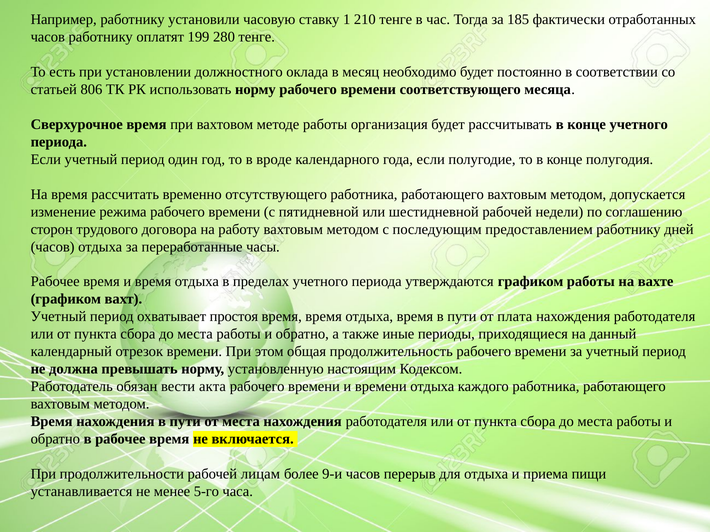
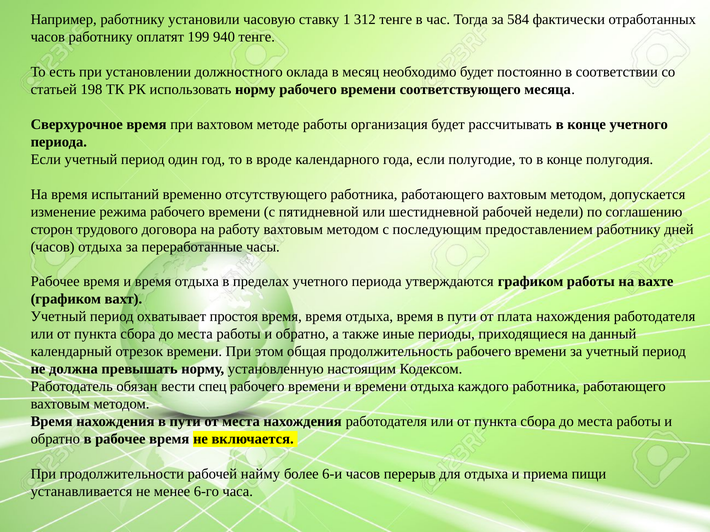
210: 210 -> 312 (365, 19)
185: 185 -> 584 (518, 19)
280: 280 -> 940 (224, 37)
806: 806 -> 198 (91, 89)
рассчитать: рассчитать -> испытаний (125, 194)
акта: акта -> спец (213, 387)
лицам: лицам -> найму (260, 474)
9-и: 9-и -> 6-и (332, 474)
5-го: 5-го -> 6-го (206, 492)
